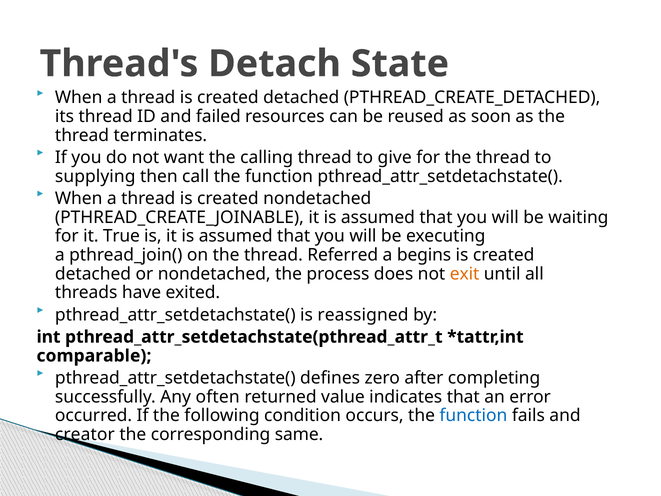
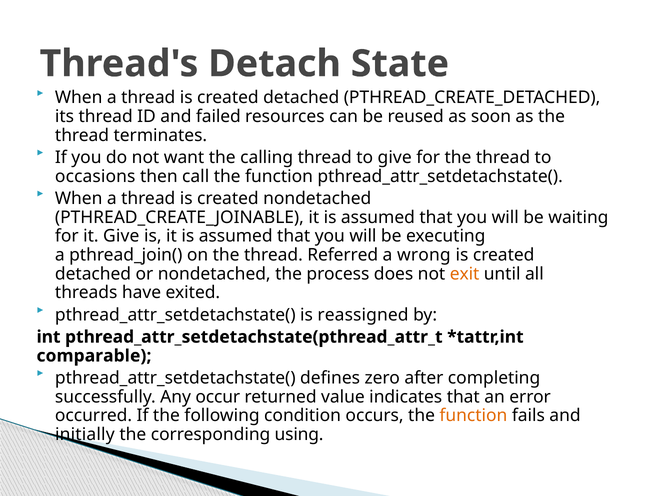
supplying: supplying -> occasions (95, 176)
it True: True -> Give (121, 236)
begins: begins -> wrong (424, 255)
often: often -> occur (218, 397)
function colour: blue -> orange (473, 415)
creator: creator -> initially (85, 434)
same: same -> using (299, 434)
